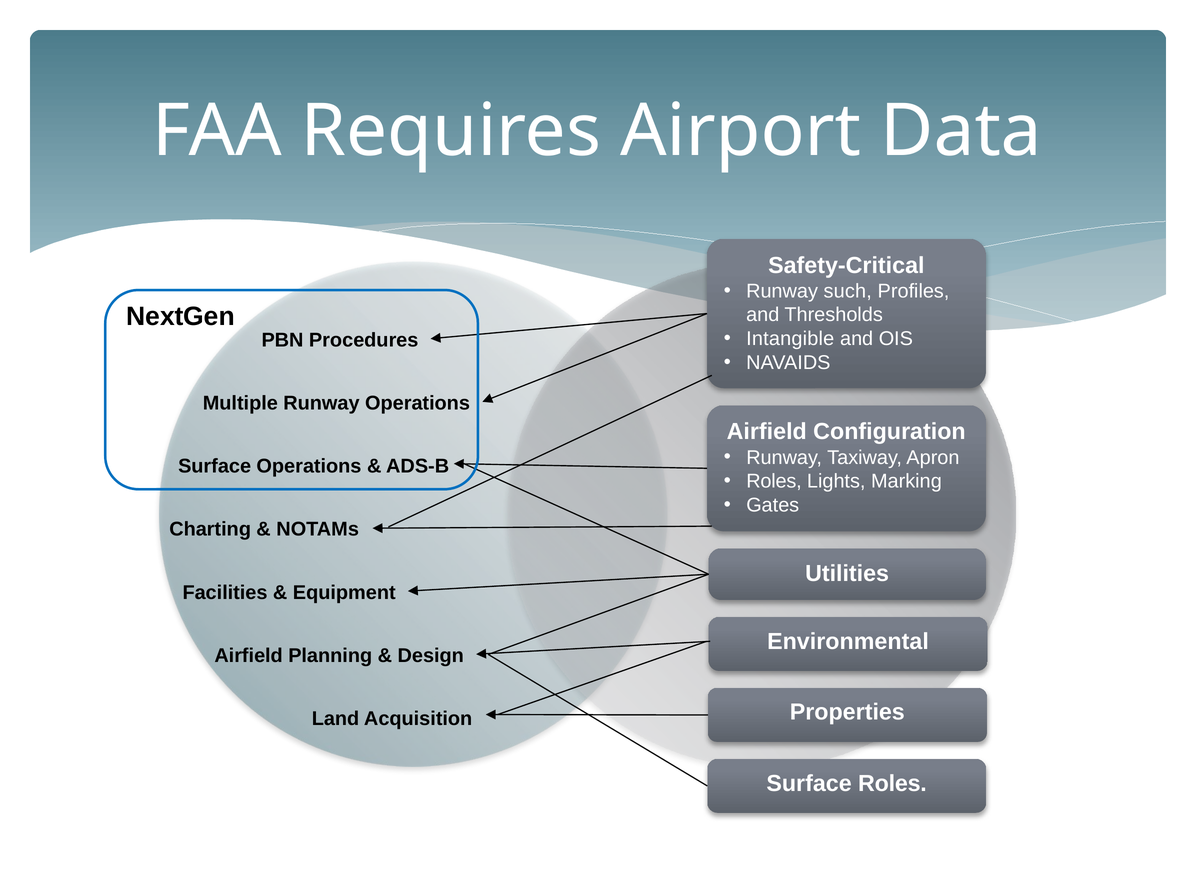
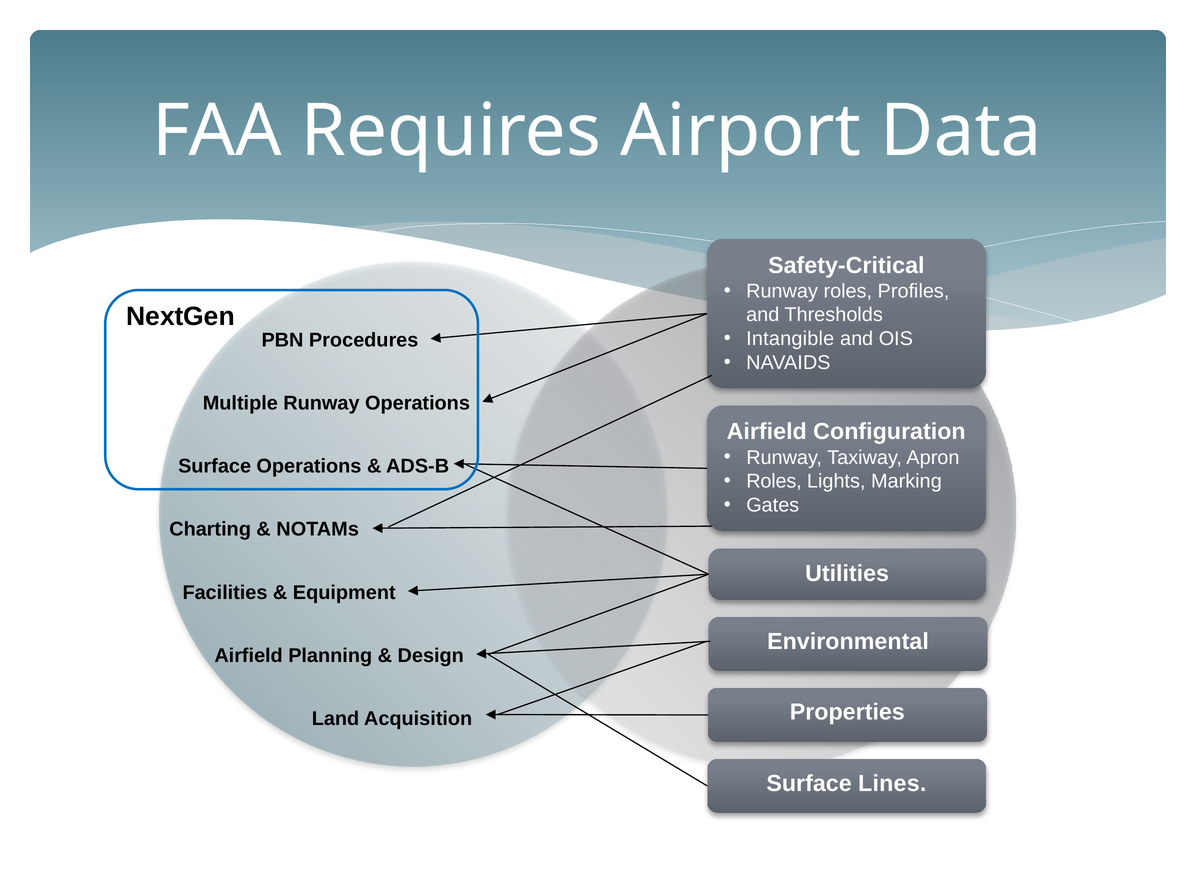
Runway such: such -> roles (848, 291)
Surface Roles: Roles -> Lines (892, 784)
